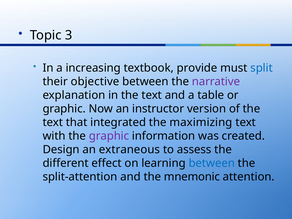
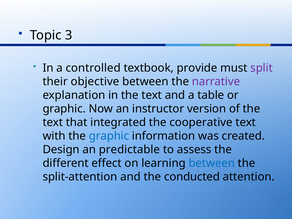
increasing: increasing -> controlled (93, 68)
split colour: blue -> purple (262, 68)
maximizing: maximizing -> cooperative (201, 122)
graphic colour: purple -> blue (109, 136)
extraneous: extraneous -> predictable (129, 149)
mnemonic: mnemonic -> conducted (192, 177)
